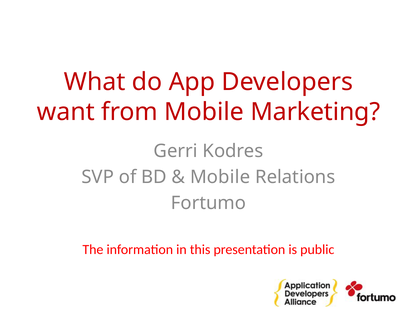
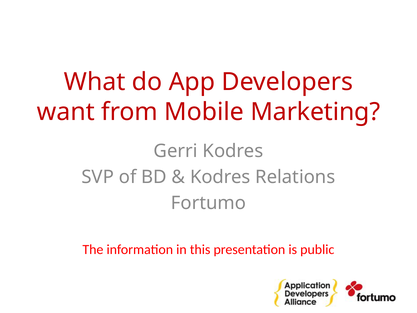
Mobile: Mobile -> Kodres (220, 177)
